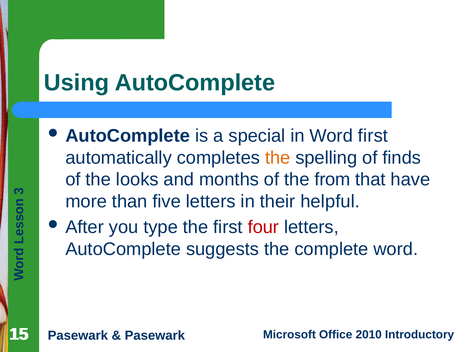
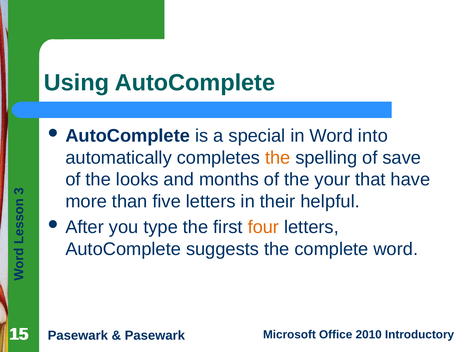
Word first: first -> into (373, 136)
finds: finds -> save (402, 158)
from: from -> your (332, 180)
four colour: red -> orange (263, 227)
